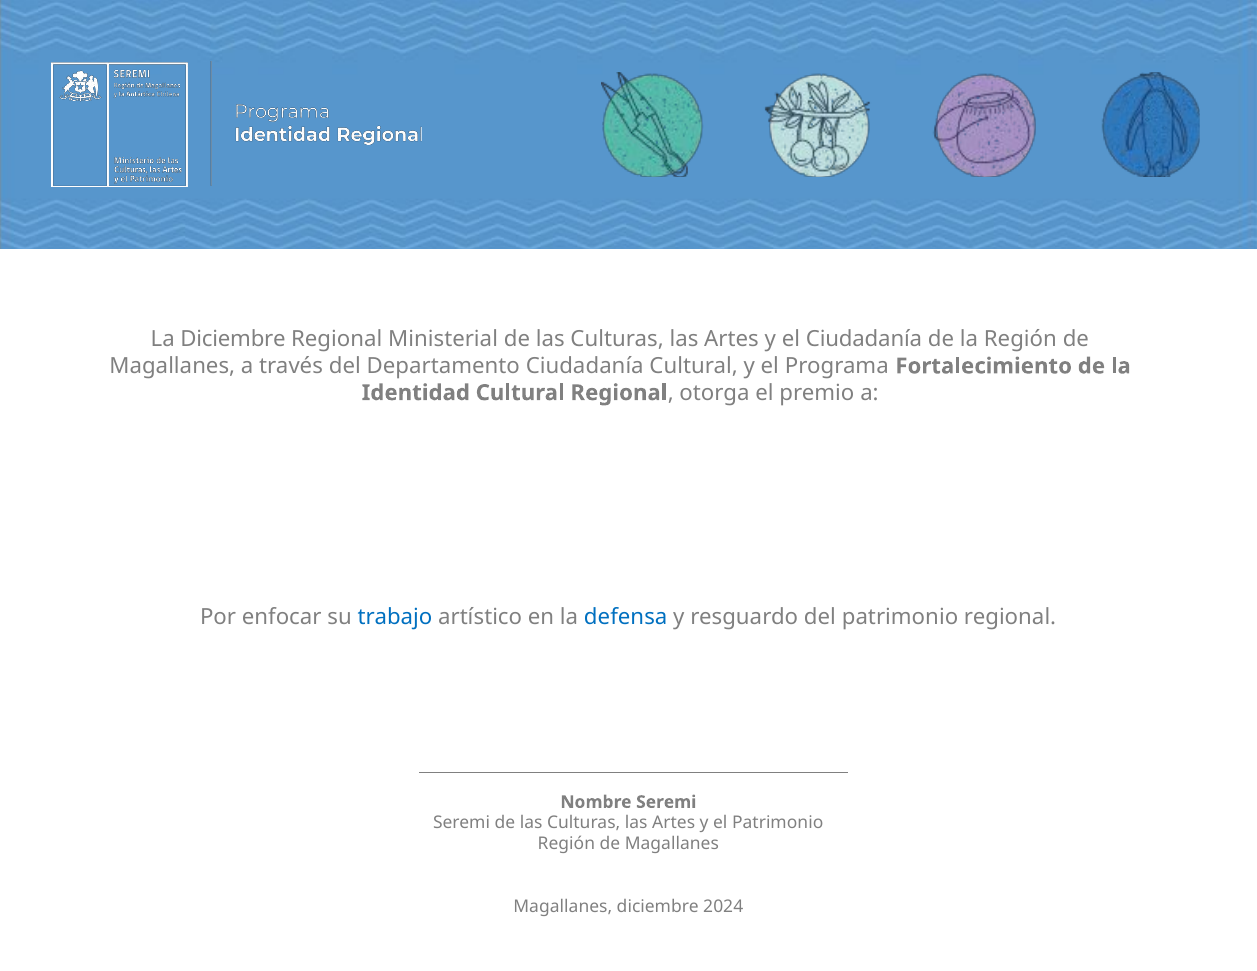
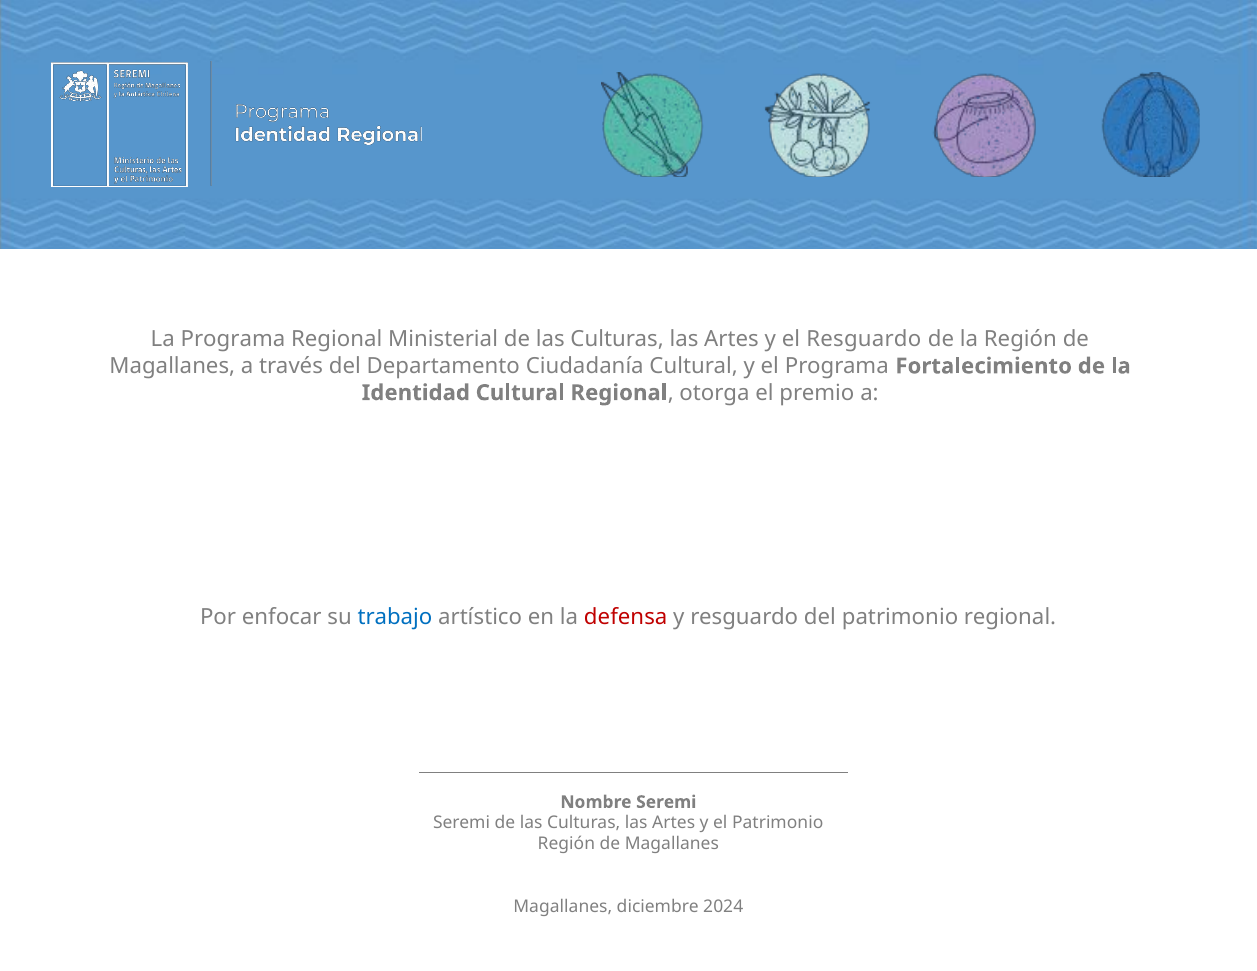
La Diciembre: Diciembre -> Programa (233, 340)
el Ciudadanía: Ciudadanía -> Resguardo (864, 340)
defensa colour: blue -> red (626, 617)
